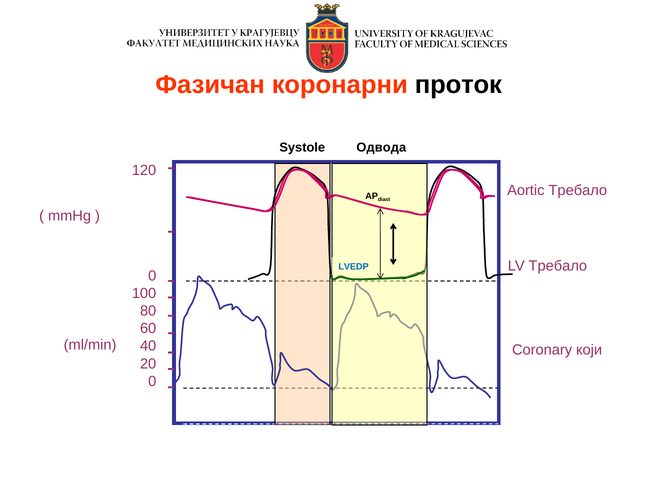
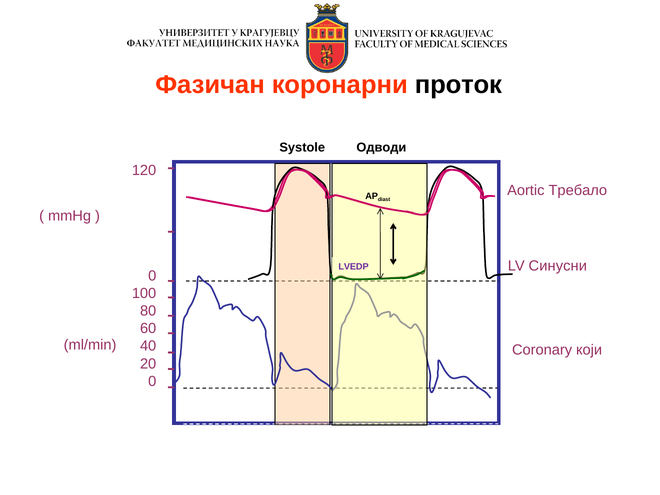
Одвода: Одвода -> Одводи (381, 147)
LV Требало: Требало -> Синусни (558, 266)
LVEDP colour: blue -> purple (354, 267)
